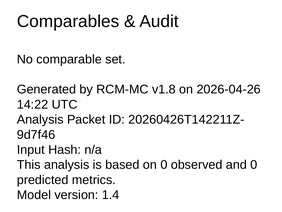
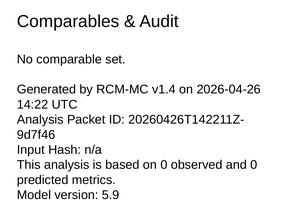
v1.8: v1.8 -> v1.4 (164, 89)
1.4: 1.4 -> 5.9 (111, 195)
